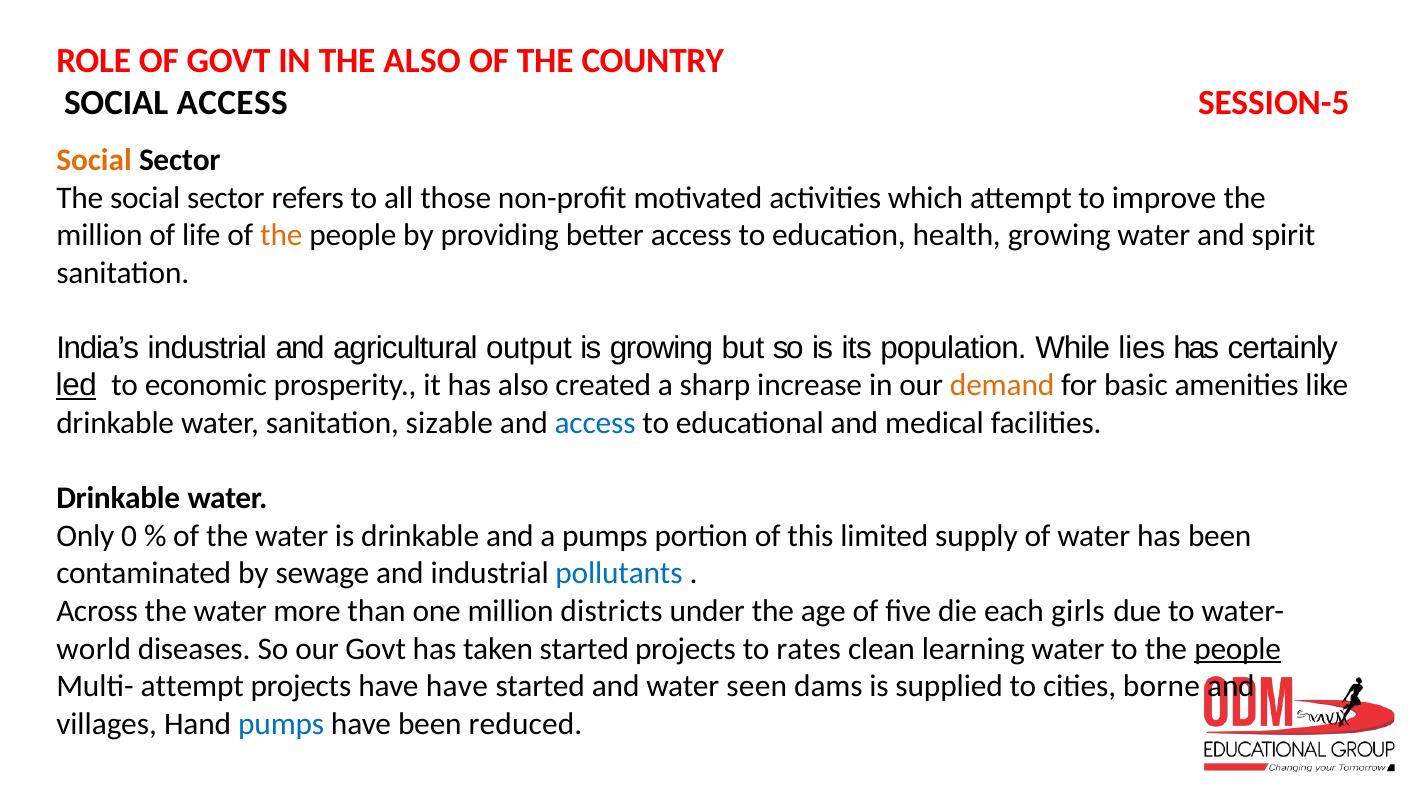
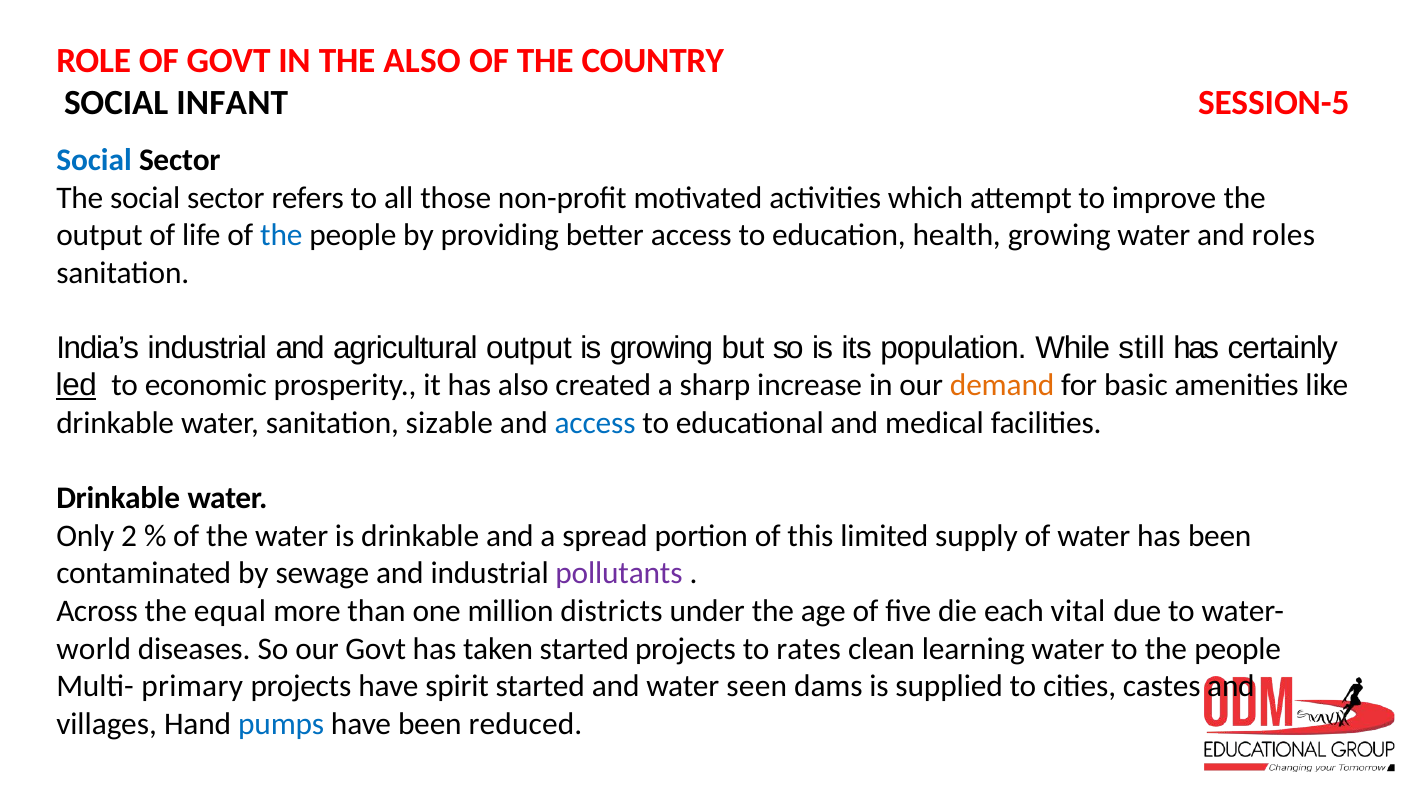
SOCIAL ACCESS: ACCESS -> INFANT (232, 103)
Social colour: orange -> blue (94, 160)
million: million -> output (99, 236)
the colour: orange -> blue (281, 236)
spirit: spirit -> roles (1283, 236)
lies: lies -> still (1142, 348)
0: 0 -> 2 (129, 536)
a pumps: pumps -> spread (605, 536)
pollutants colour: blue -> purple (619, 574)
Across the water: water -> equal (230, 611)
girls: girls -> vital (1078, 611)
people underline: present -> none (1238, 649)
Multi- attempt: attempt -> primary (192, 687)
have have: have -> spirit (457, 687)
borne: borne -> castes (1162, 687)
